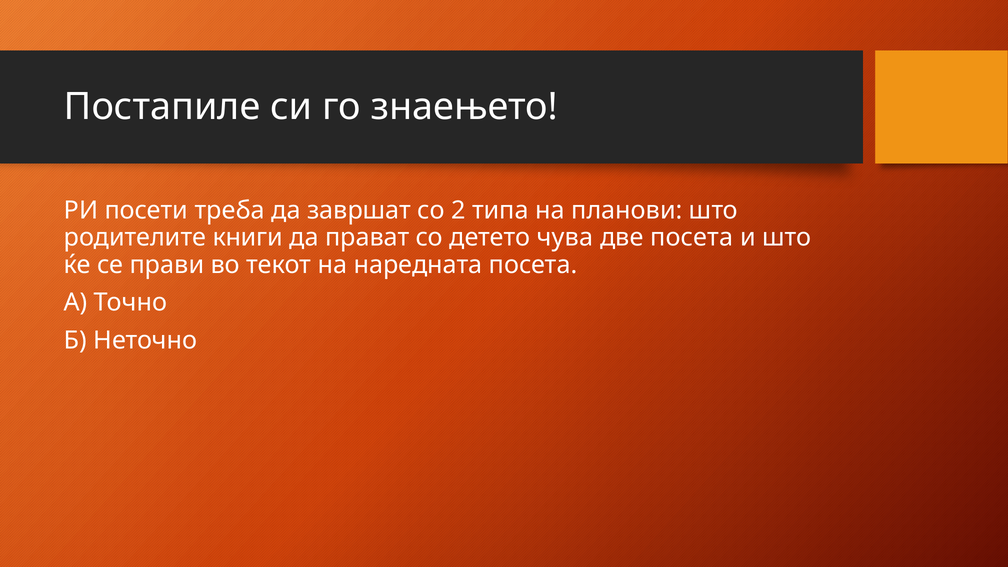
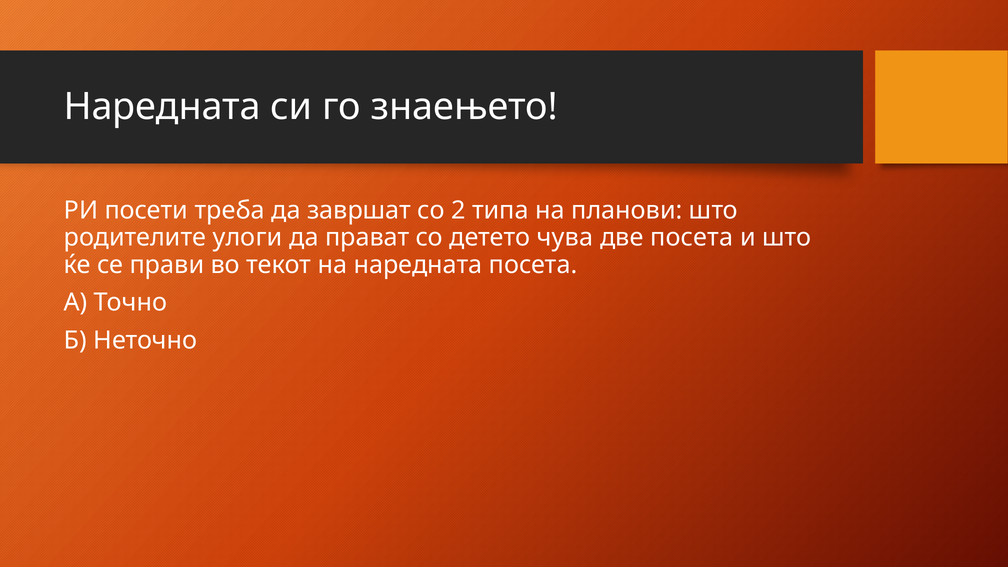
Постапиле: Постапиле -> Наредната (162, 107)
книги: книги -> улоги (247, 238)
